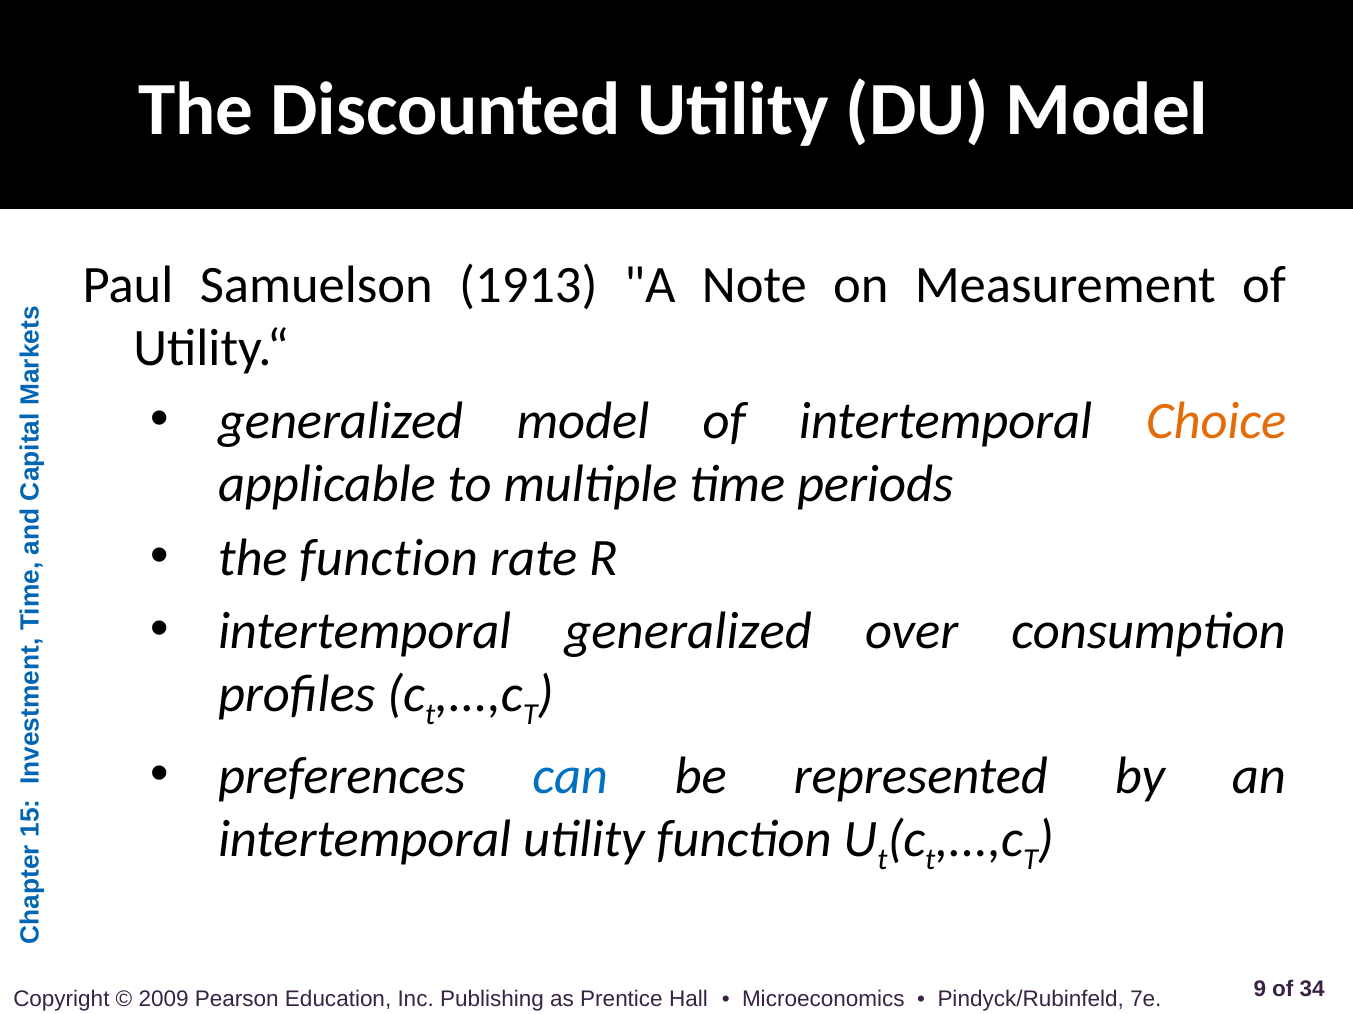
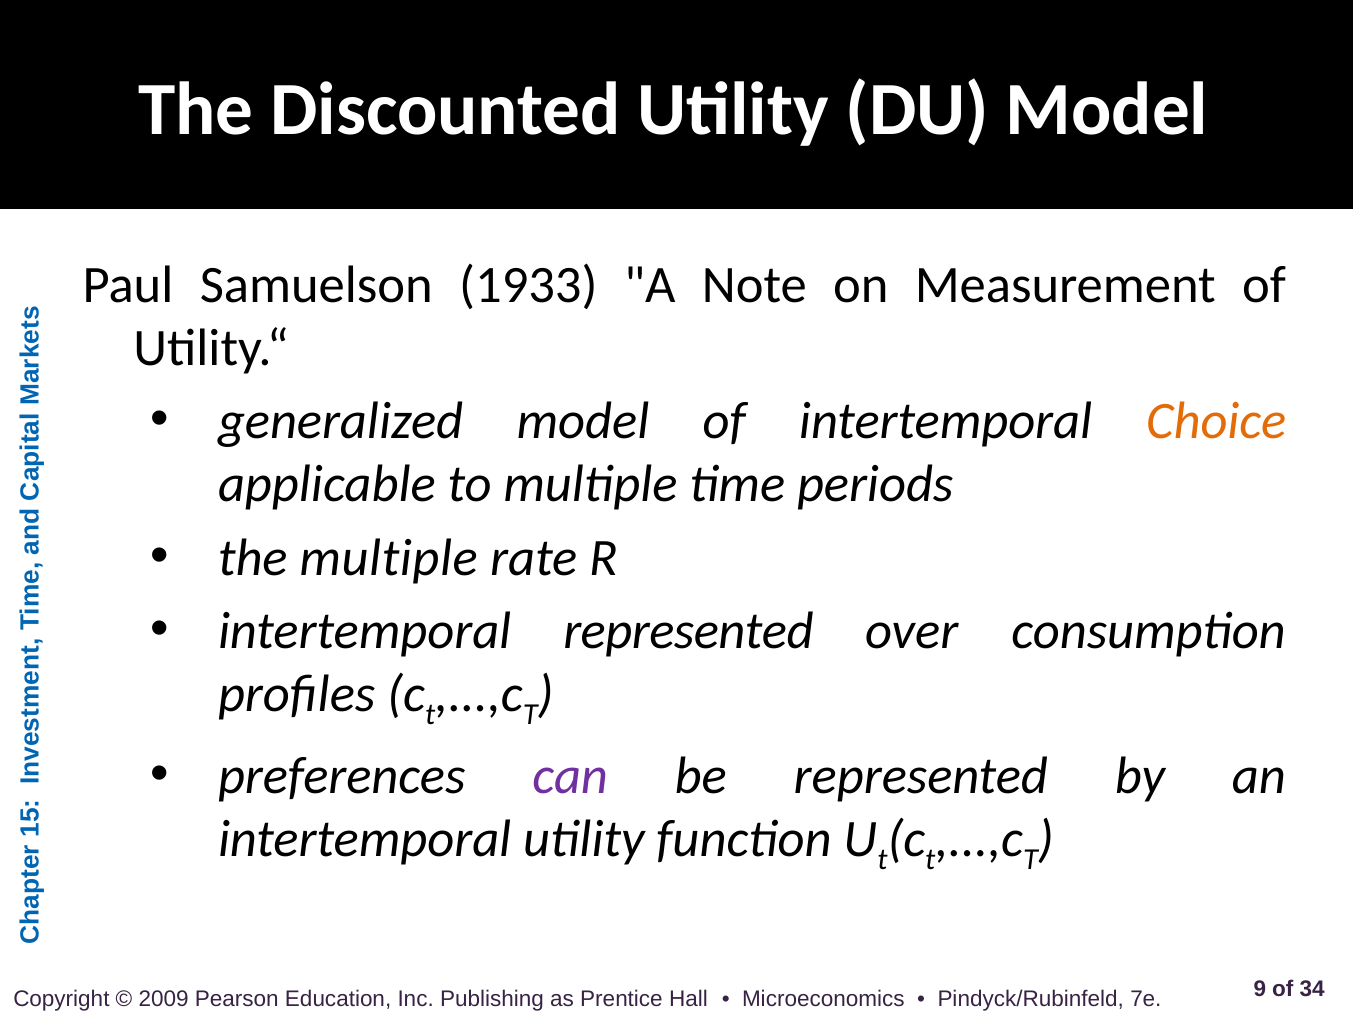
1913: 1913 -> 1933 (528, 285)
the function: function -> multiple (389, 558)
intertemporal generalized: generalized -> represented (688, 632)
can colour: blue -> purple (570, 777)
